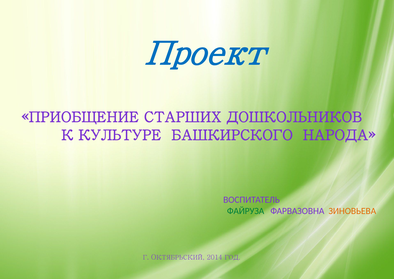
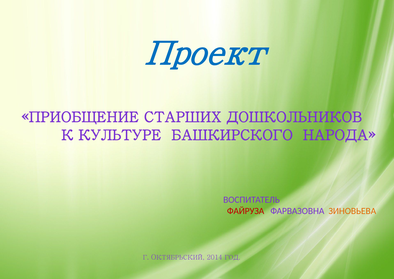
ФАЙРУЗА colour: green -> red (246, 211)
